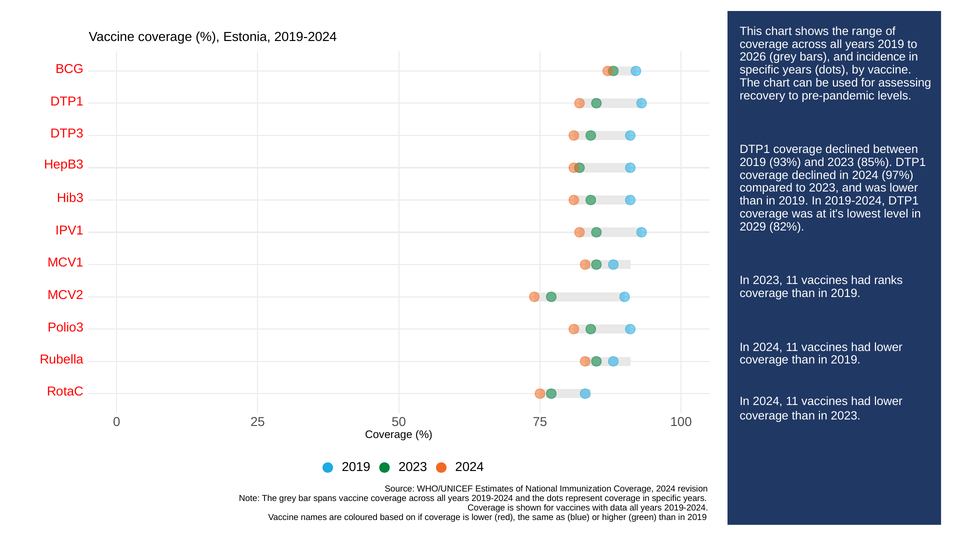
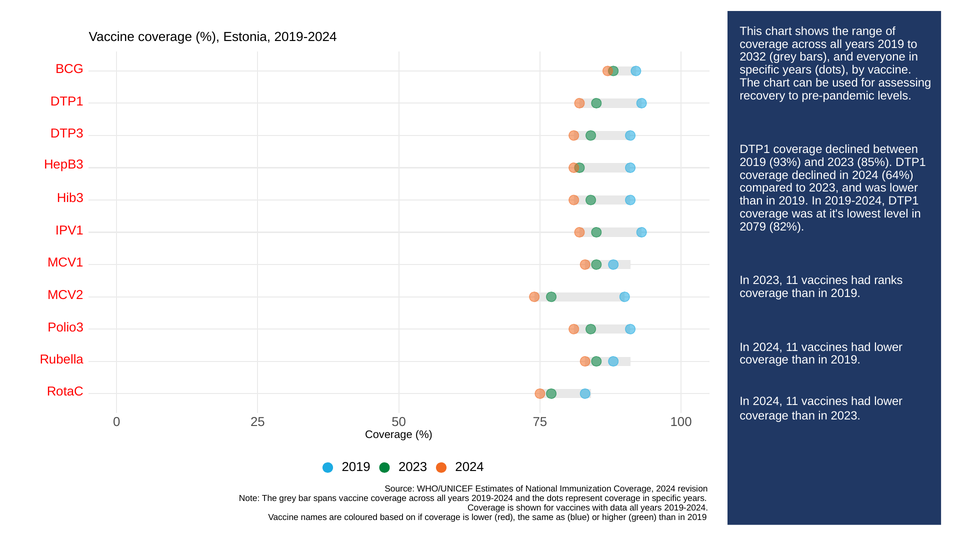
2026: 2026 -> 2032 (753, 57)
incidence: incidence -> everyone (881, 57)
97%: 97% -> 64% (898, 175)
2029: 2029 -> 2079 (753, 227)
